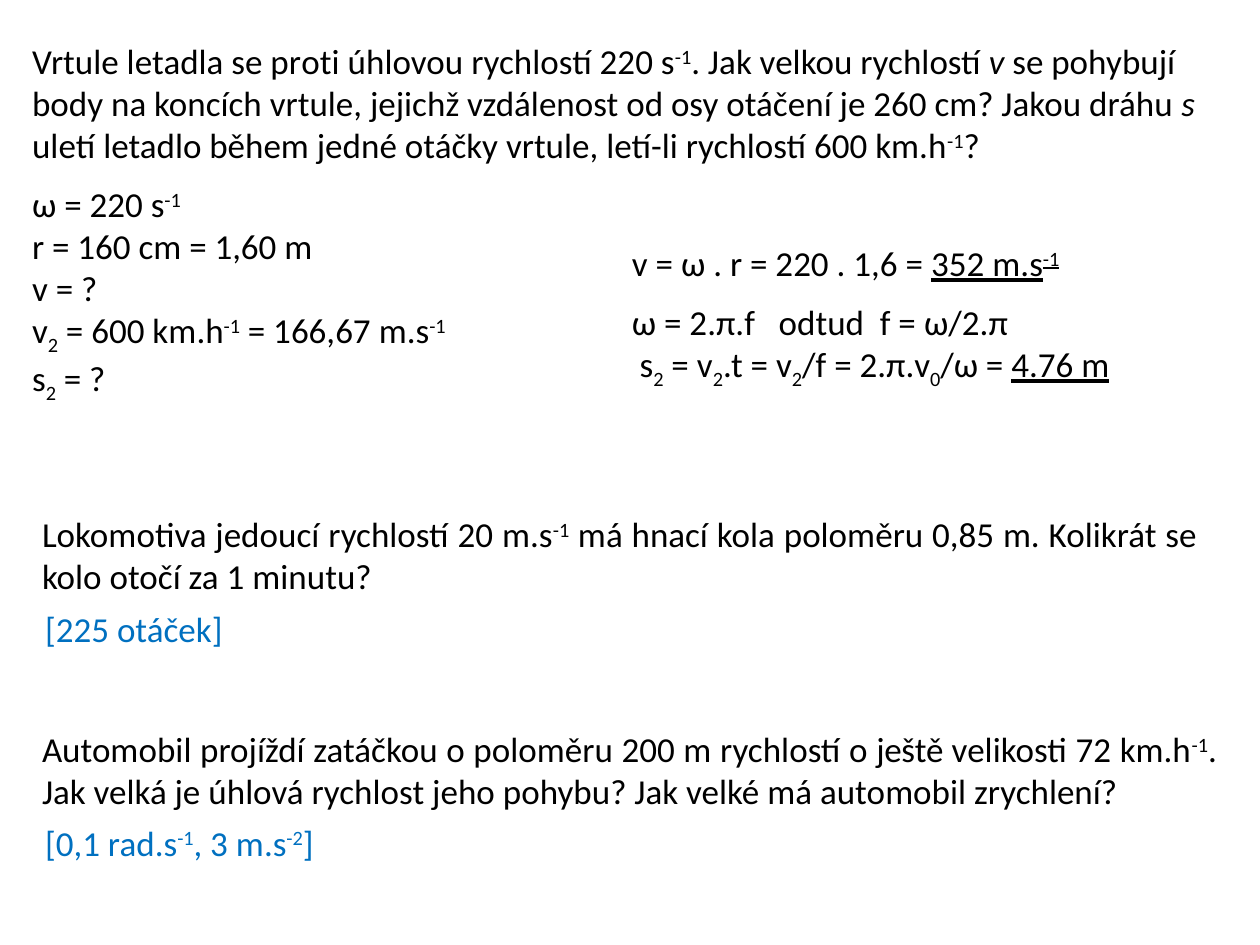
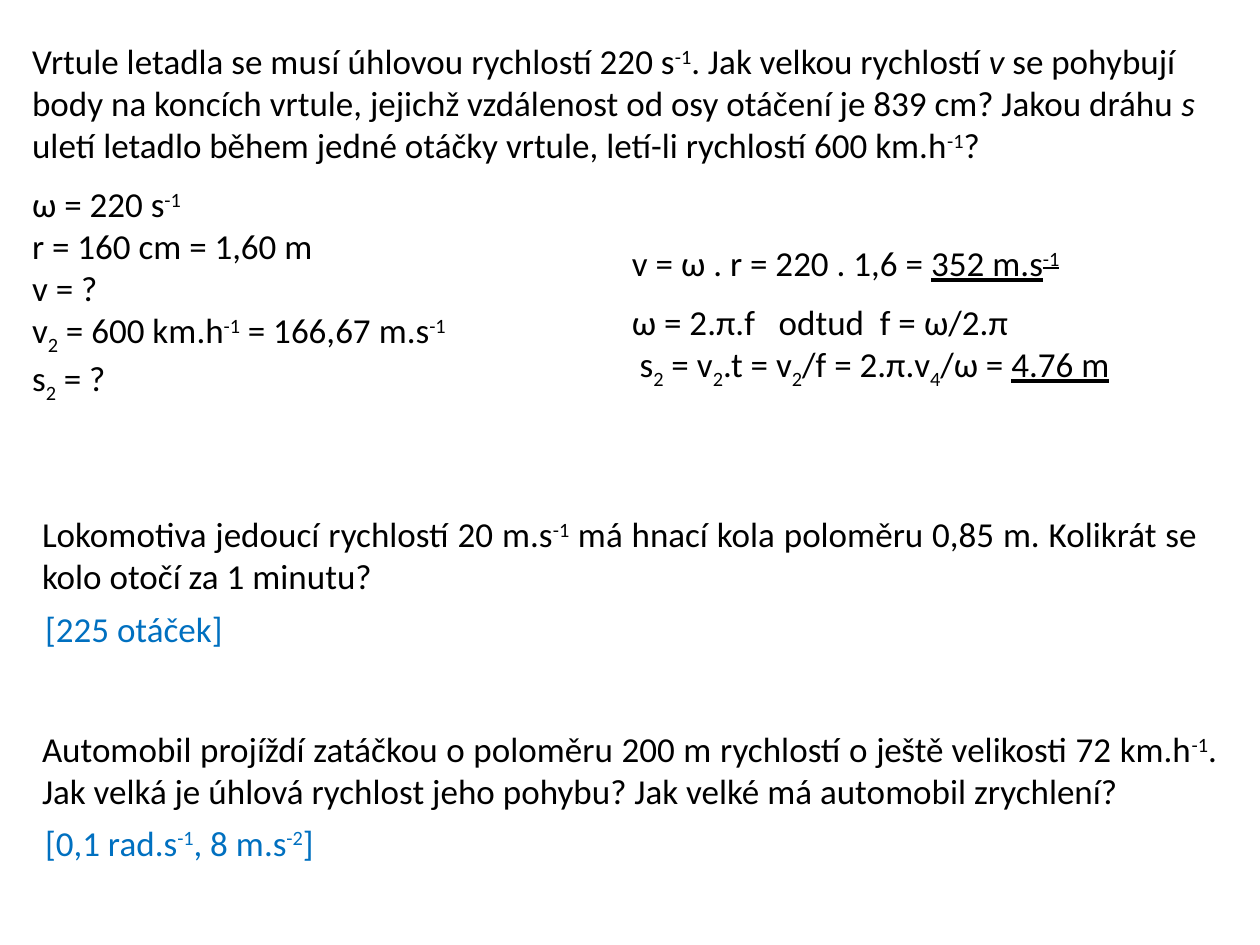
proti: proti -> musí (305, 63)
260: 260 -> 839 (900, 105)
0: 0 -> 4 (935, 379)
3: 3 -> 8 (219, 845)
